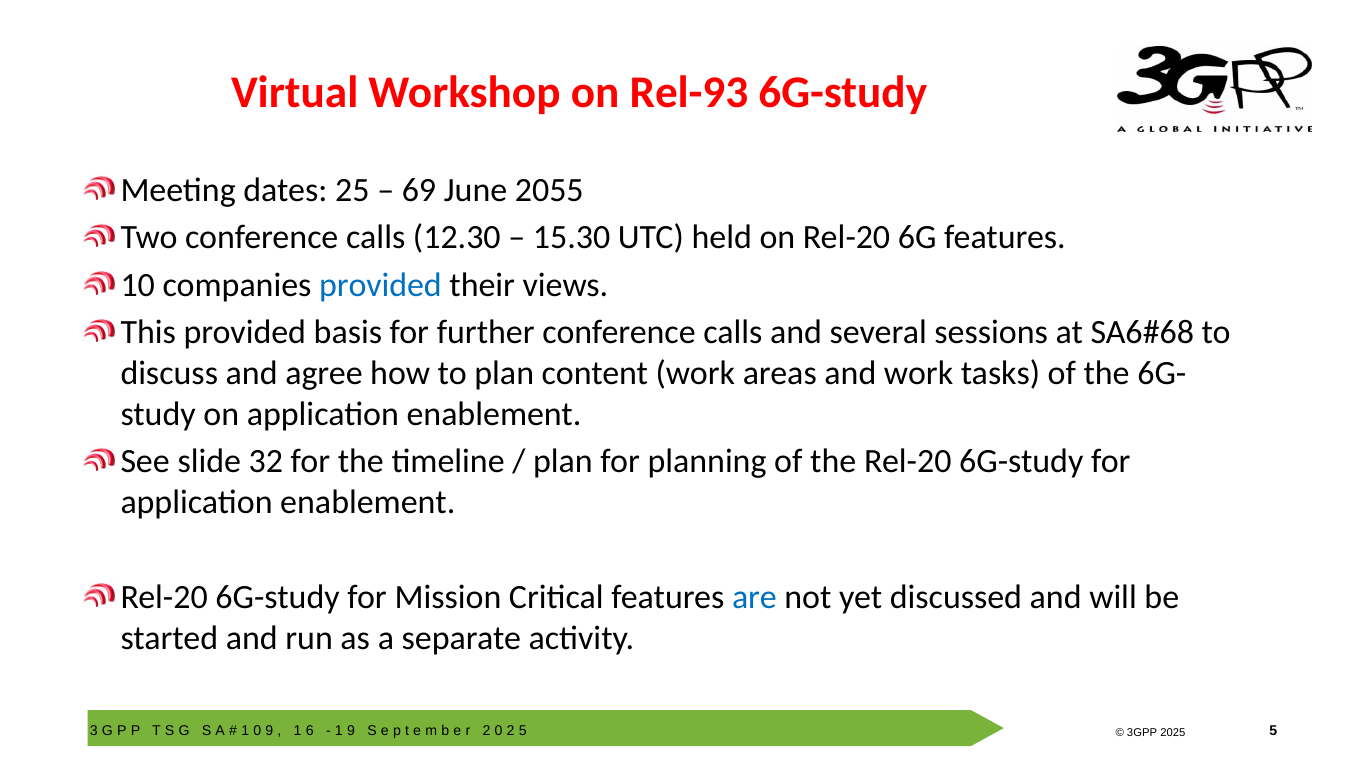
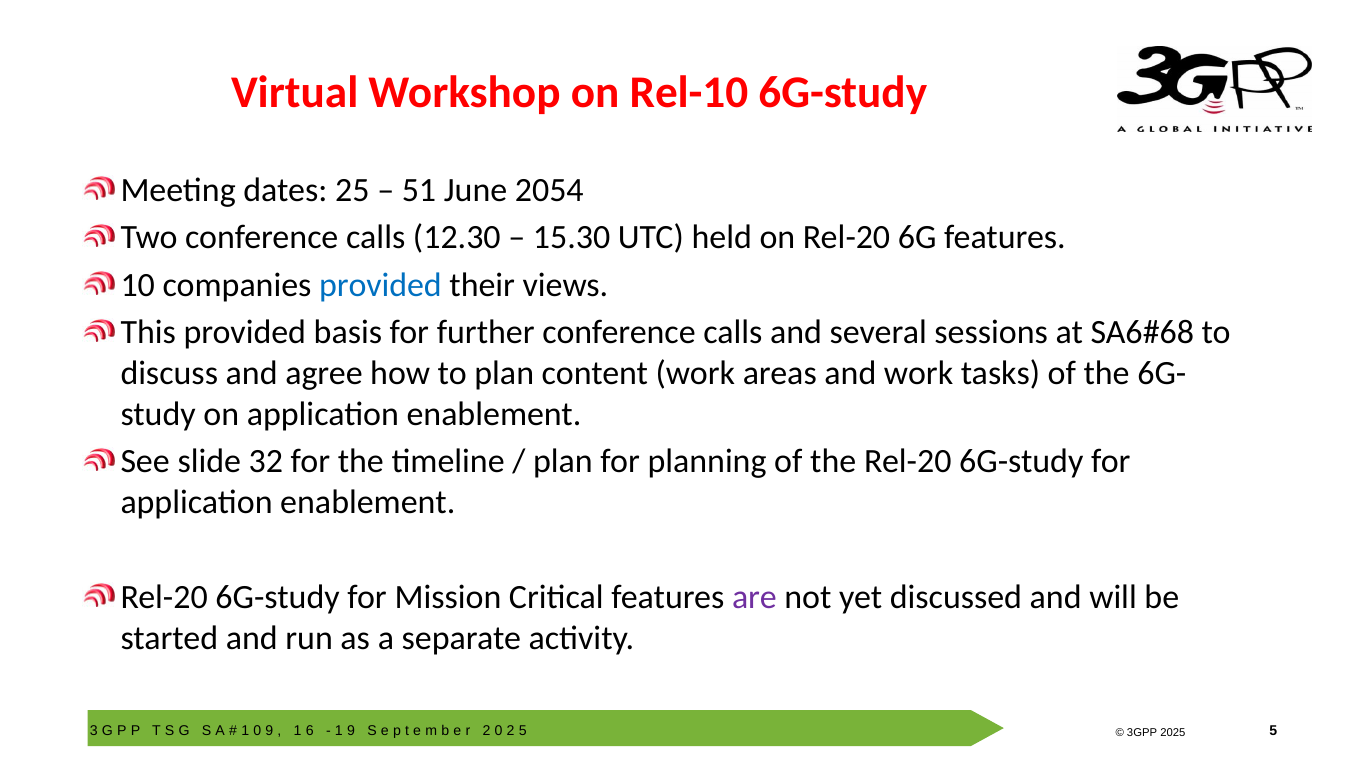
Rel-93: Rel-93 -> Rel-10 (689, 92)
69: 69 -> 51 (419, 190)
2055: 2055 -> 2054 (549, 190)
are colour: blue -> purple (754, 597)
